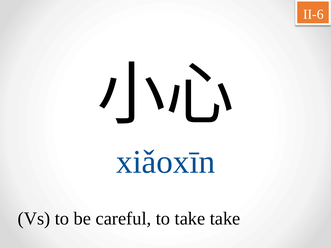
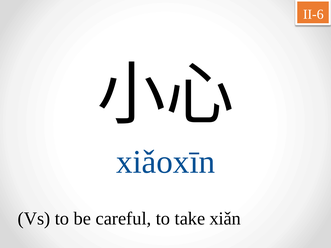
take take: take -> xiǎn (225, 219)
